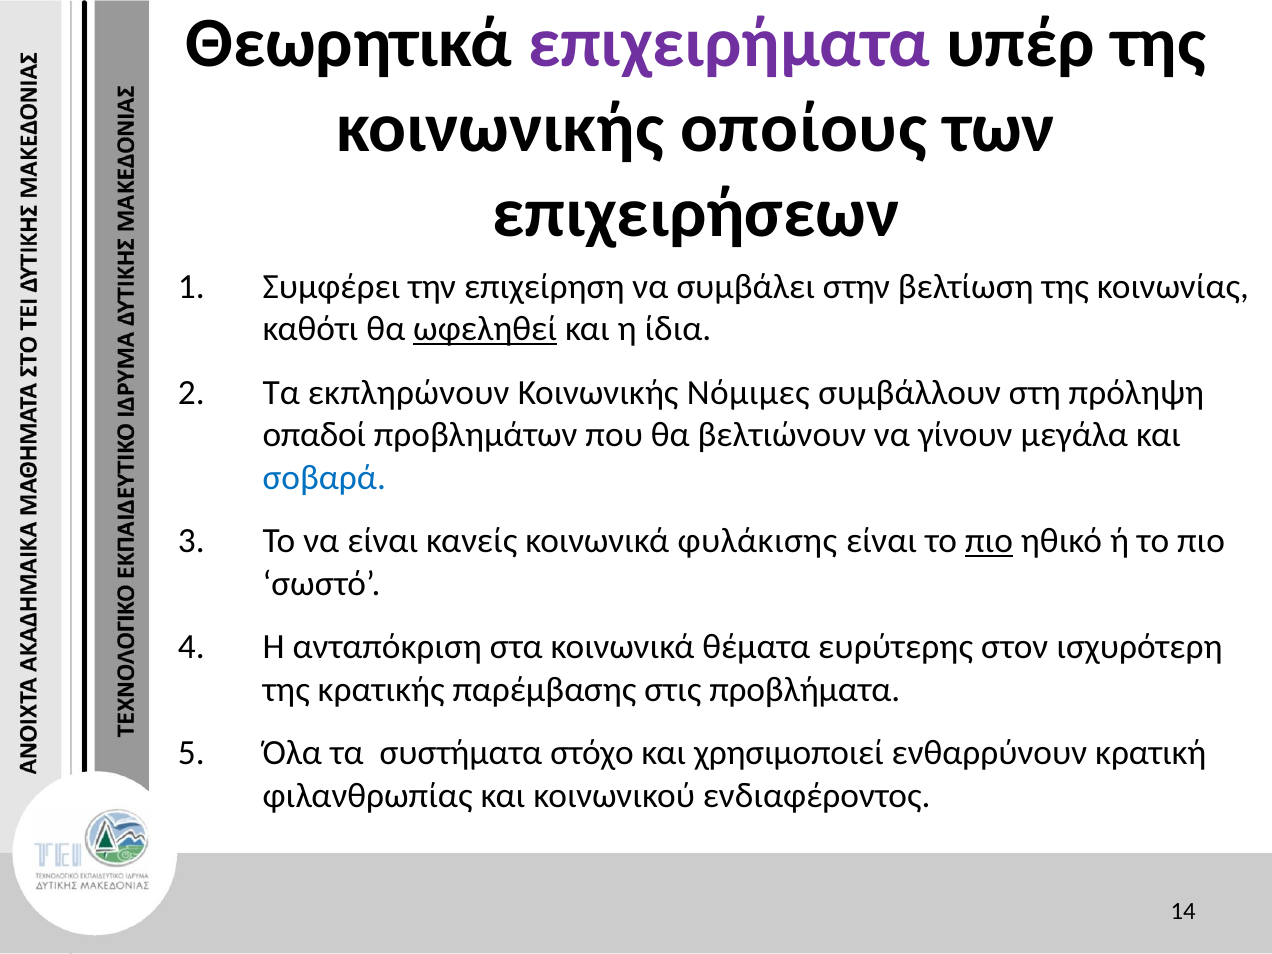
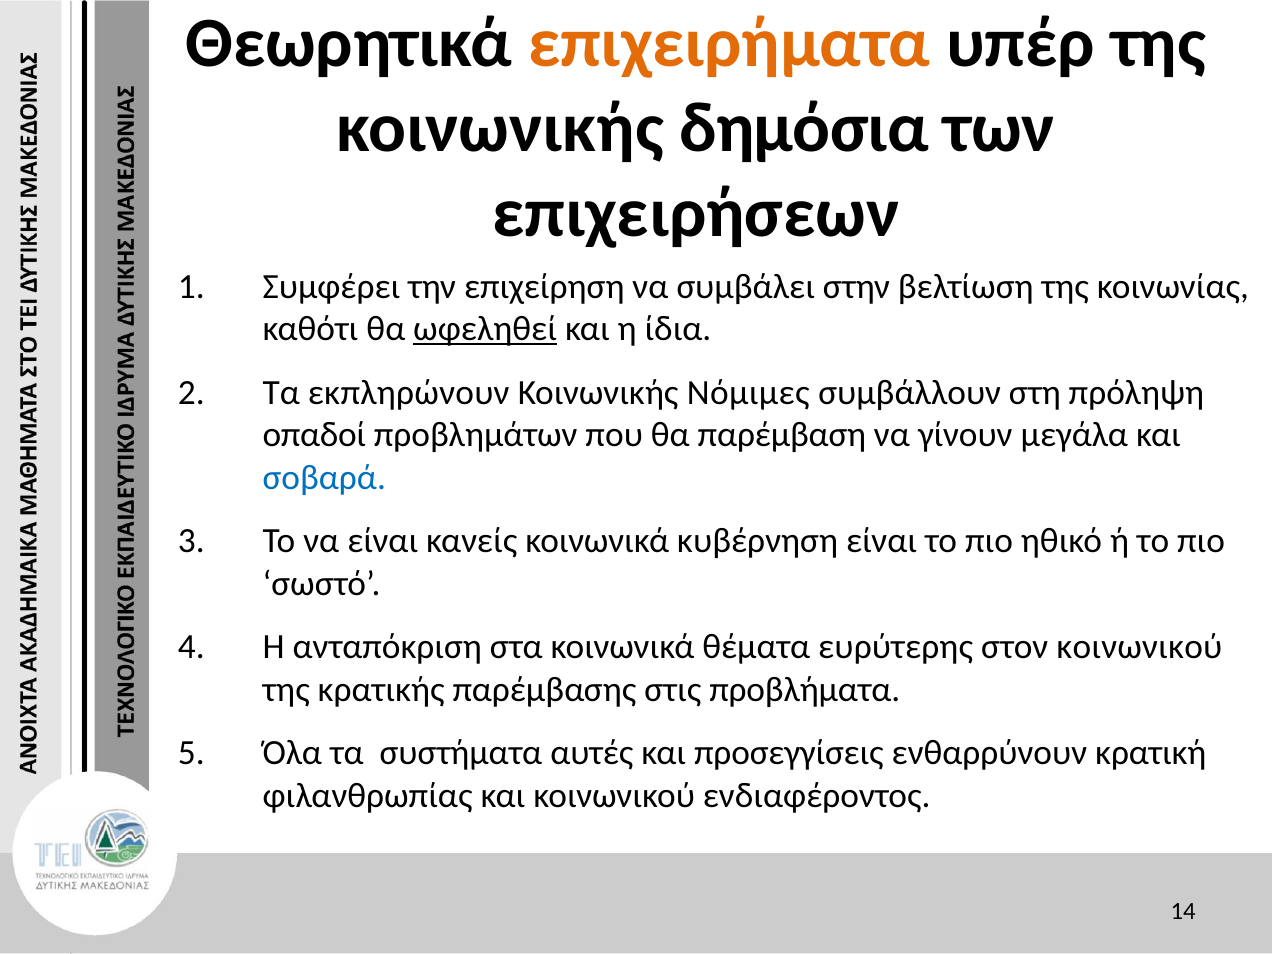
επιχειρήματα colour: purple -> orange (729, 43)
οποίους: οποίους -> δημόσια (804, 128)
βελτιώνουν: βελτιώνουν -> παρέμβαση (782, 435)
φυλάκισης: φυλάκισης -> κυβέρνηση (757, 541)
πιο underline: present -> none (989, 541)
στον ισχυρότερη: ισχυρότερη -> κοινωνικού (1139, 647)
στόχο: στόχο -> αυτές (592, 753)
χρησιμοποιεί: χρησιμοποιεί -> προσεγγίσεις (789, 753)
